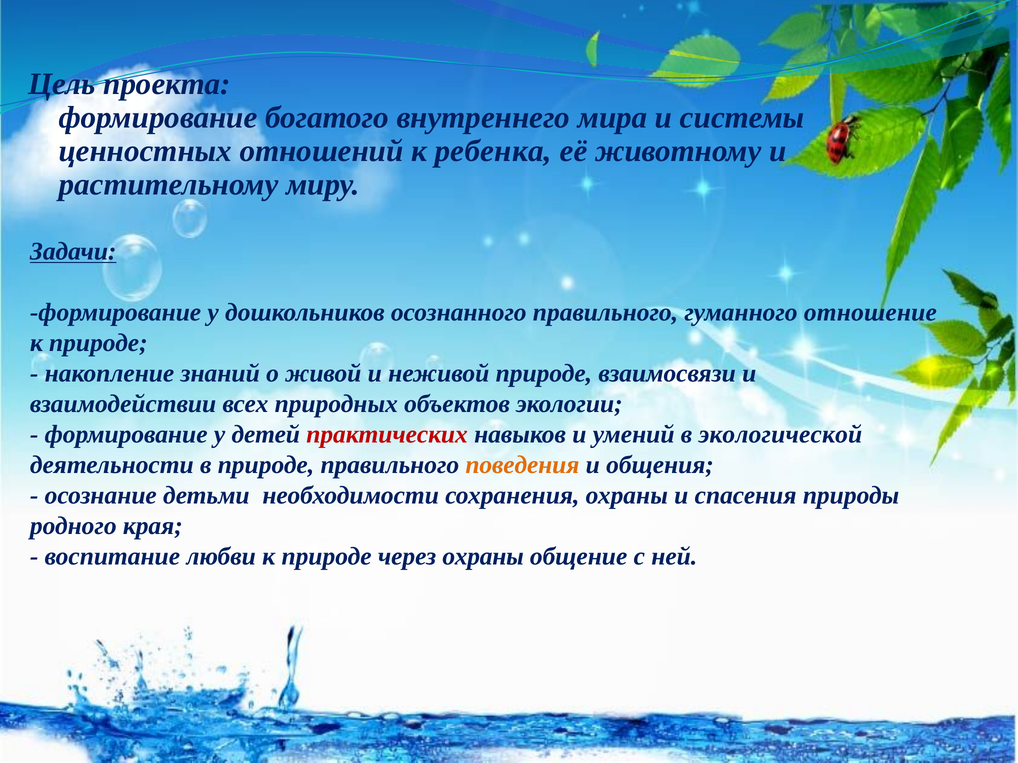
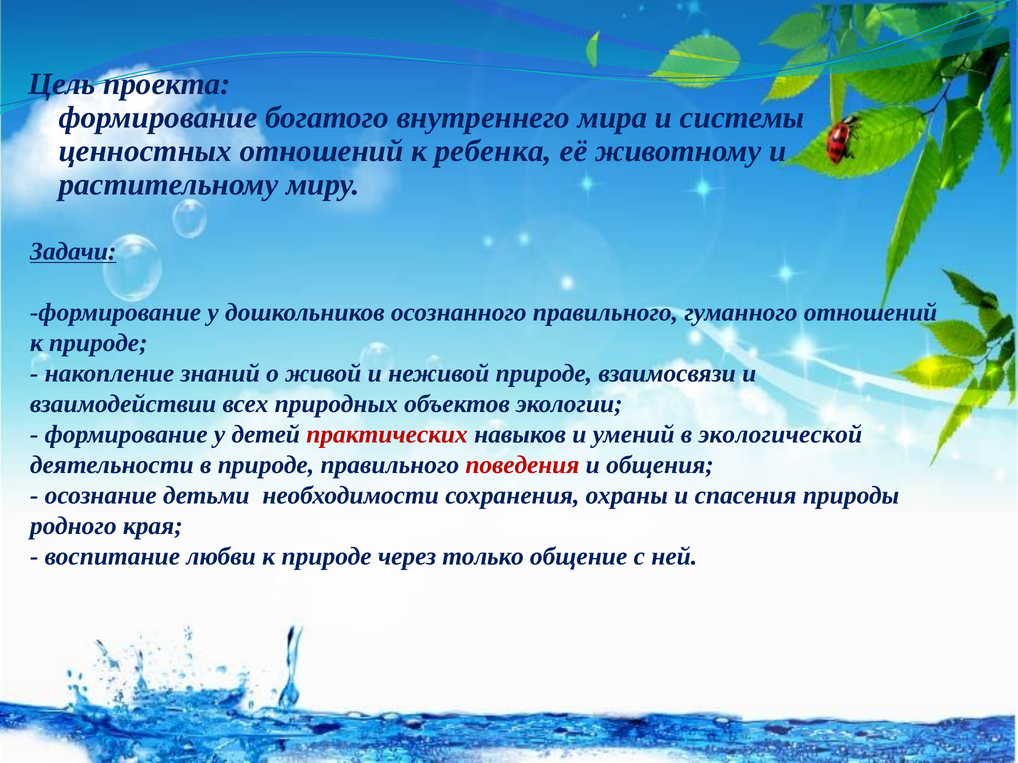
гуманного отношение: отношение -> отношений (871, 313)
поведения colour: orange -> red (522, 465)
через охраны: охраны -> только (483, 557)
